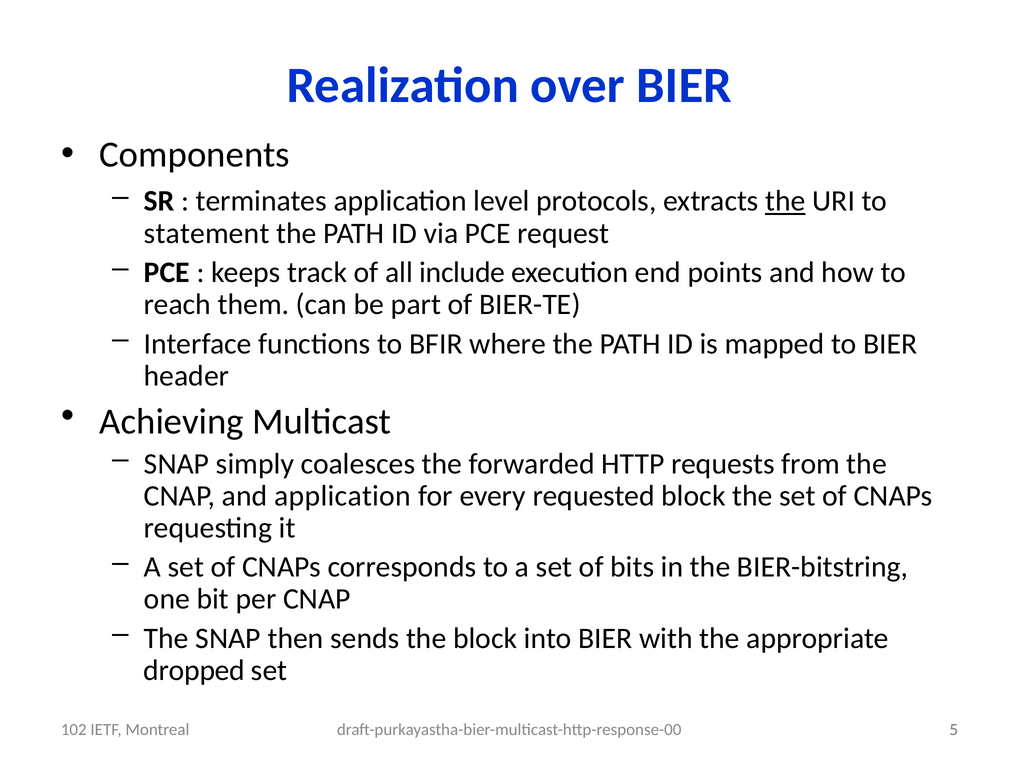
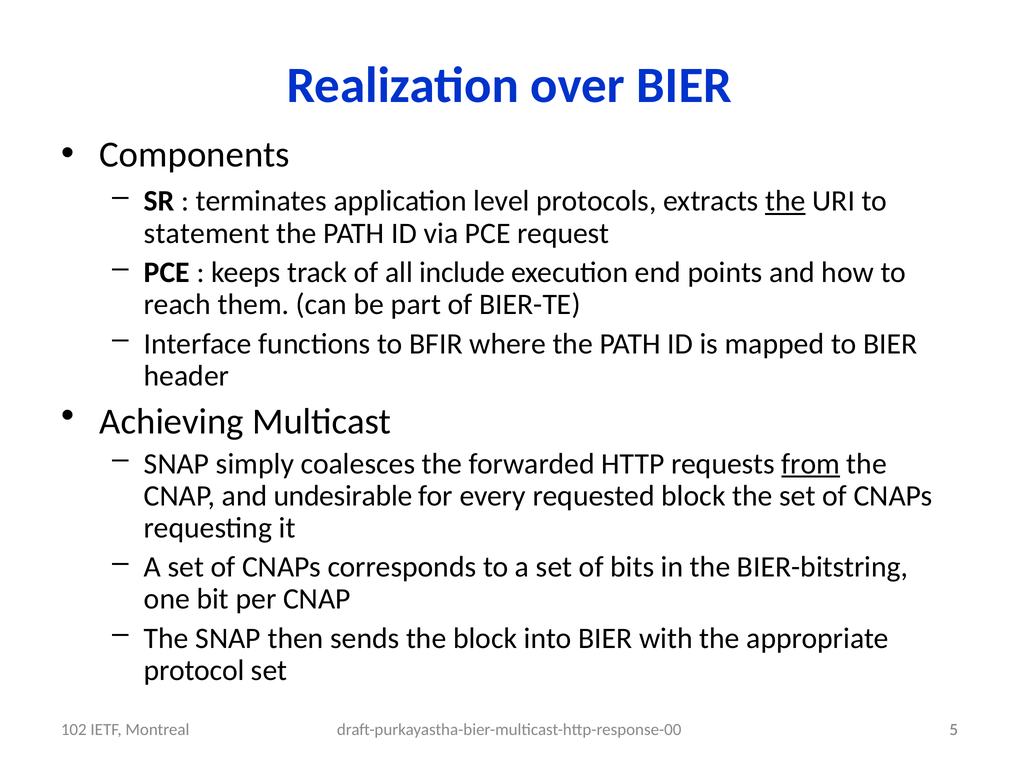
from underline: none -> present (811, 464)
and application: application -> undesirable (343, 496)
dropped: dropped -> protocol (194, 671)
